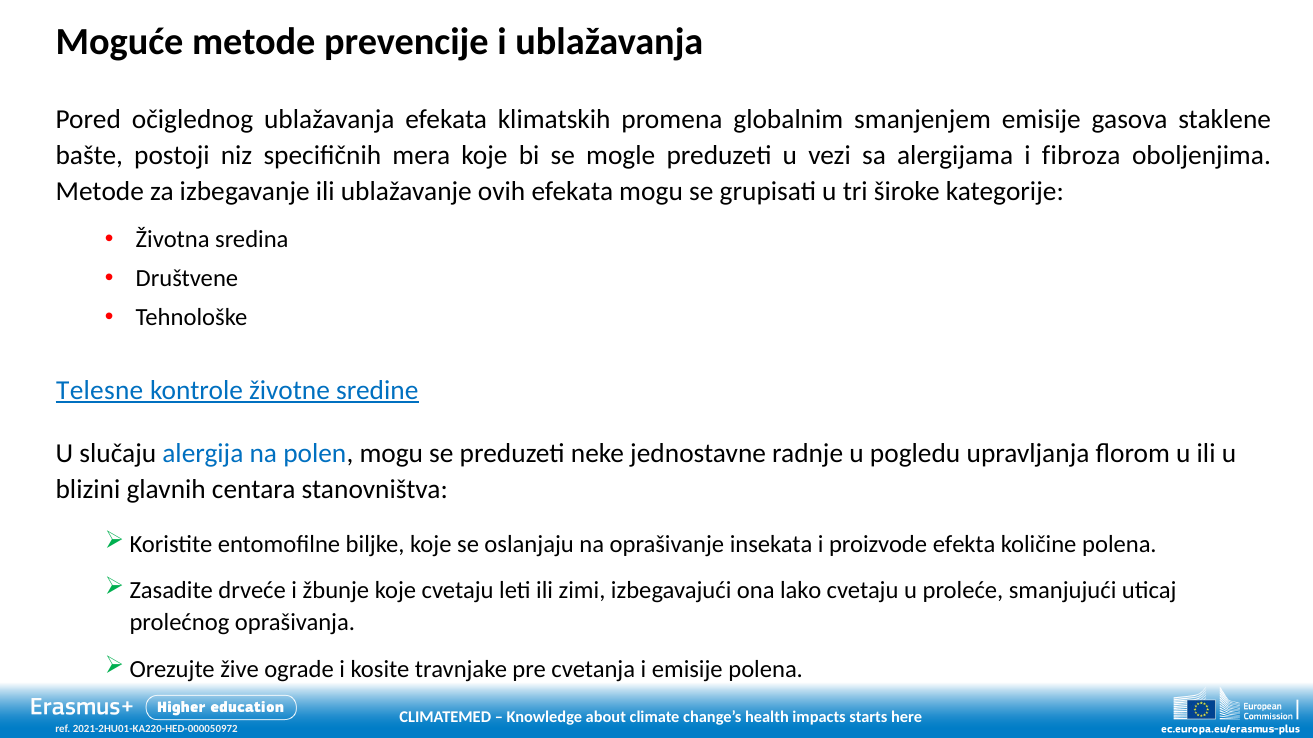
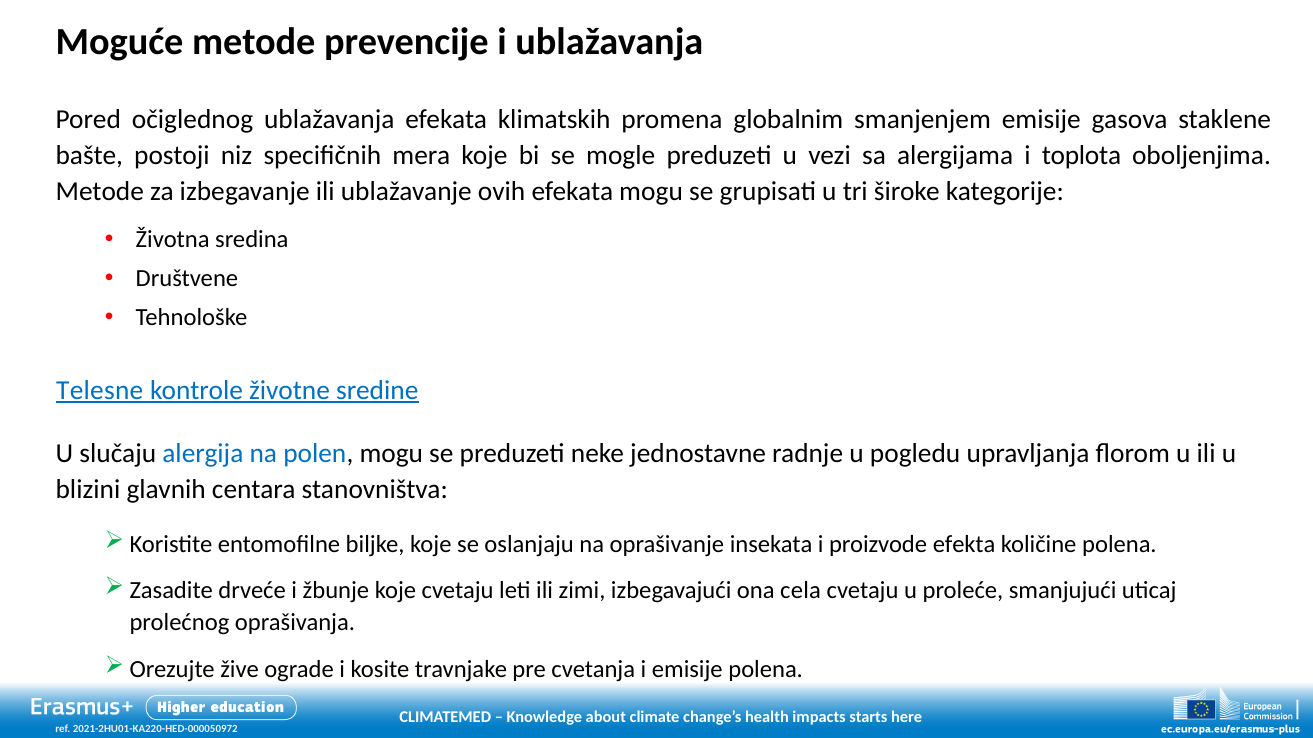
fibroza: fibroza -> toplota (1081, 156)
lako: lako -> cela (801, 591)
